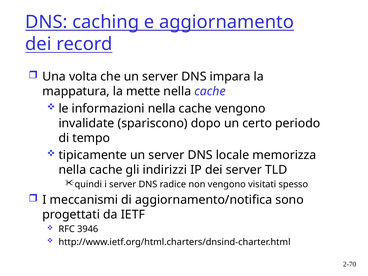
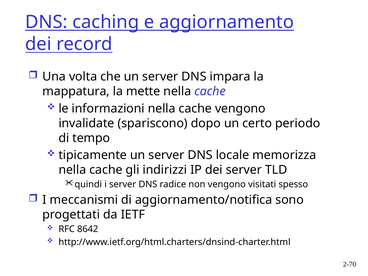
3946: 3946 -> 8642 (88, 229)
